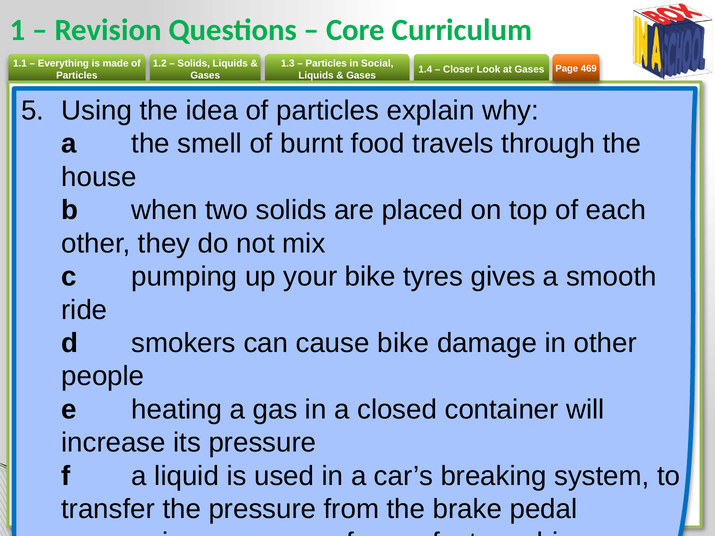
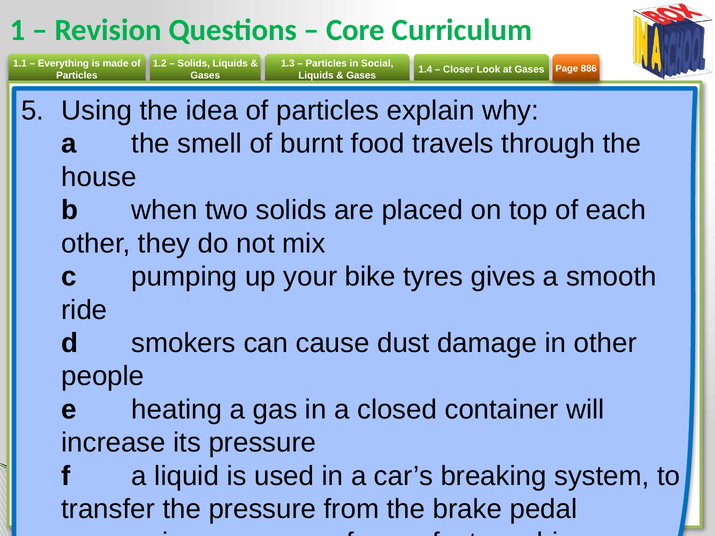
469: 469 -> 886 (589, 69)
cause bike: bike -> dust (403, 343)
